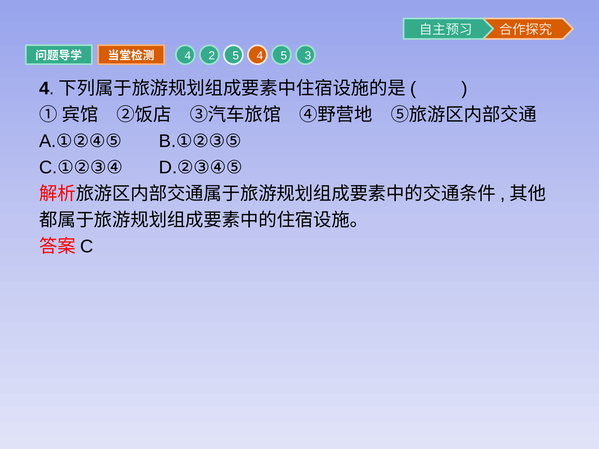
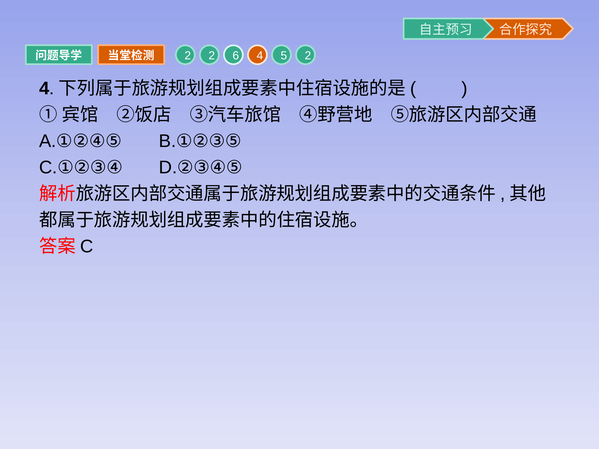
4: 4 -> 2 (188, 56)
2 5: 5 -> 6 (236, 56)
5 3: 3 -> 2 (308, 56)
